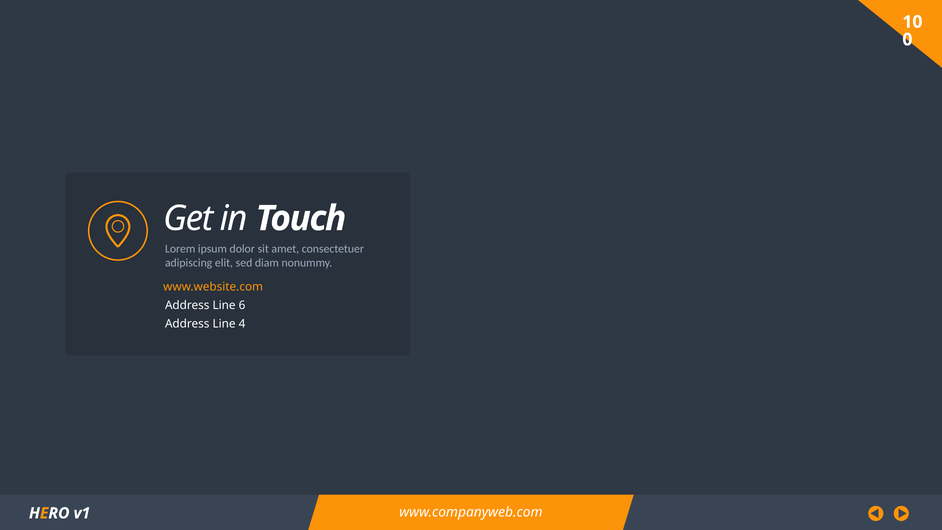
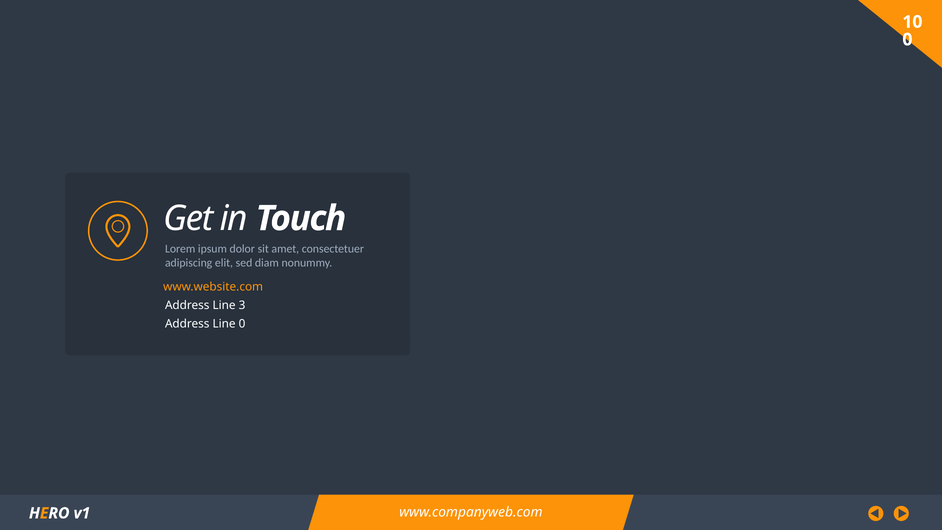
6: 6 -> 3 (242, 305)
Line 4: 4 -> 0 (242, 324)
